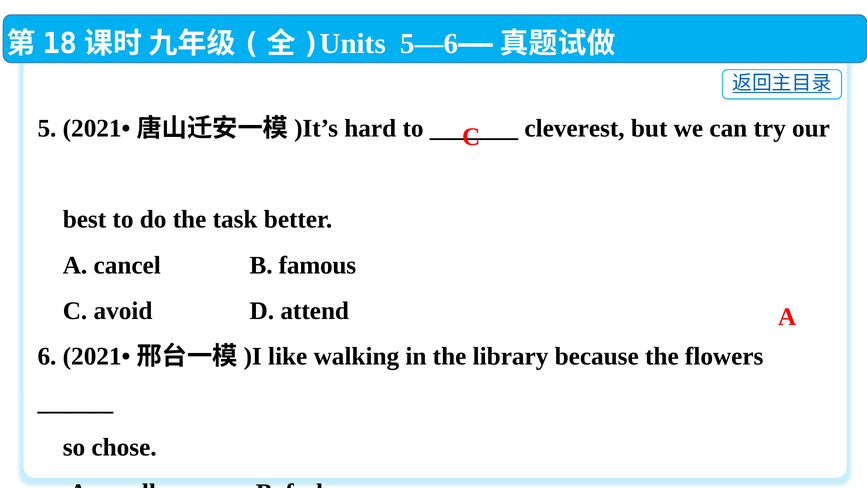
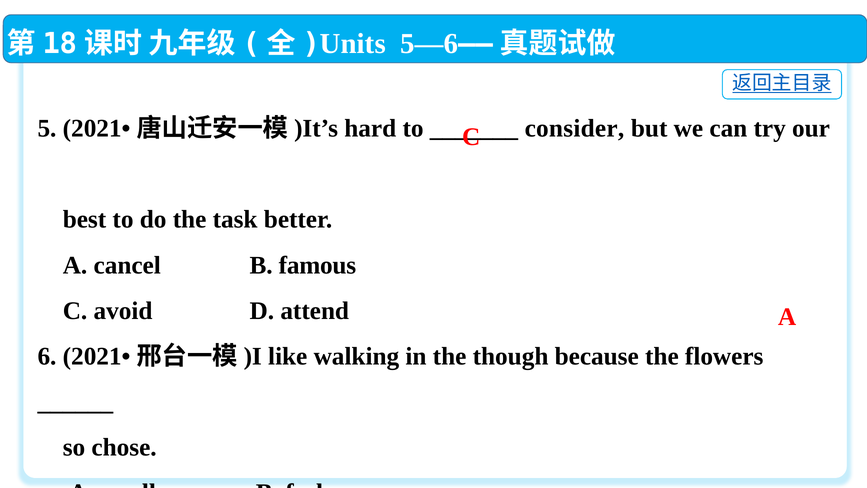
cleverest: cleverest -> consider (574, 128)
library: library -> though (511, 356)
